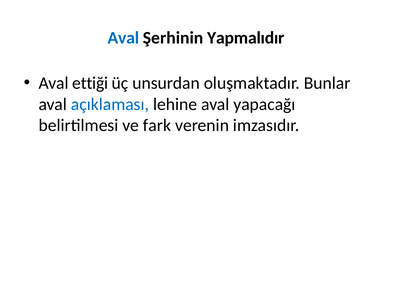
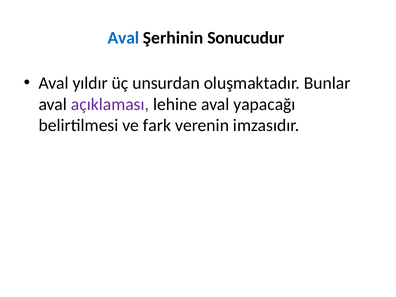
Yapmalıdır: Yapmalıdır -> Sonucudur (246, 38)
ettiği: ettiği -> yıldır (90, 83)
açıklaması colour: blue -> purple (110, 104)
